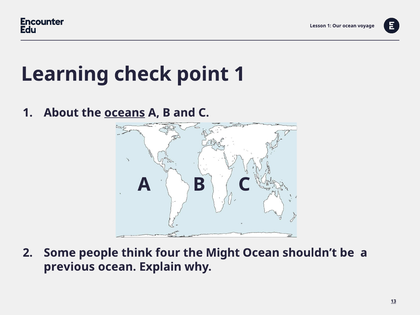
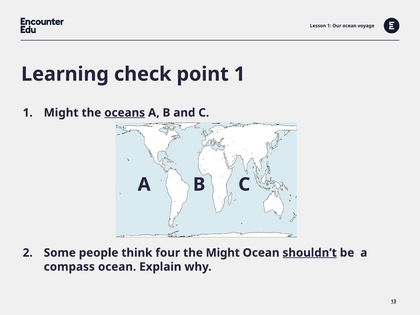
1 About: About -> Might (61, 113)
shouldn’t underline: none -> present (310, 253)
previous: previous -> compass (69, 267)
